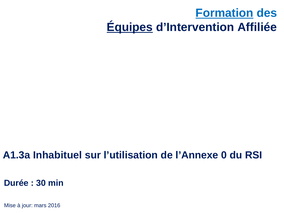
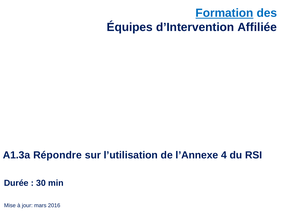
Équipes underline: present -> none (130, 27)
Inhabituel: Inhabituel -> Répondre (57, 155)
0: 0 -> 4 (224, 155)
